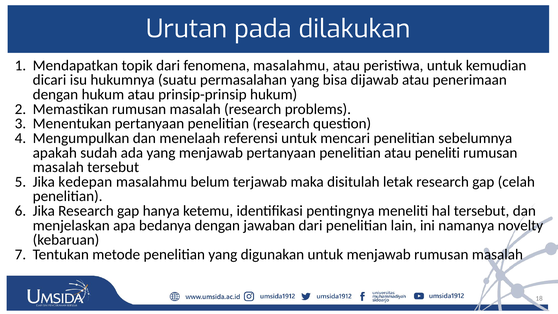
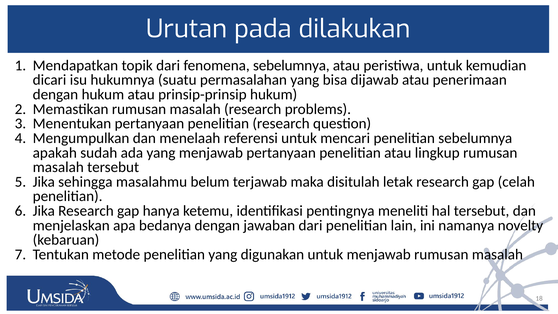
fenomena masalahmu: masalahmu -> sebelumnya (291, 65)
peneliti: peneliti -> lingkup (437, 153)
kedepan: kedepan -> sehingga (85, 182)
